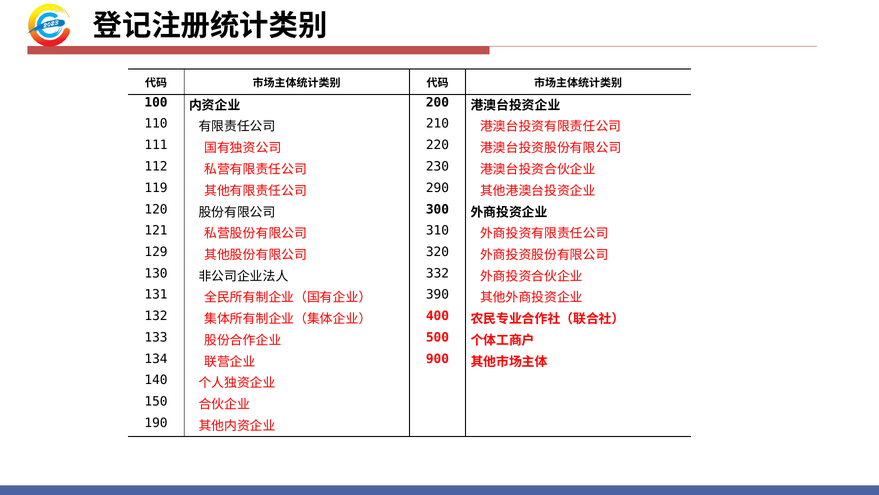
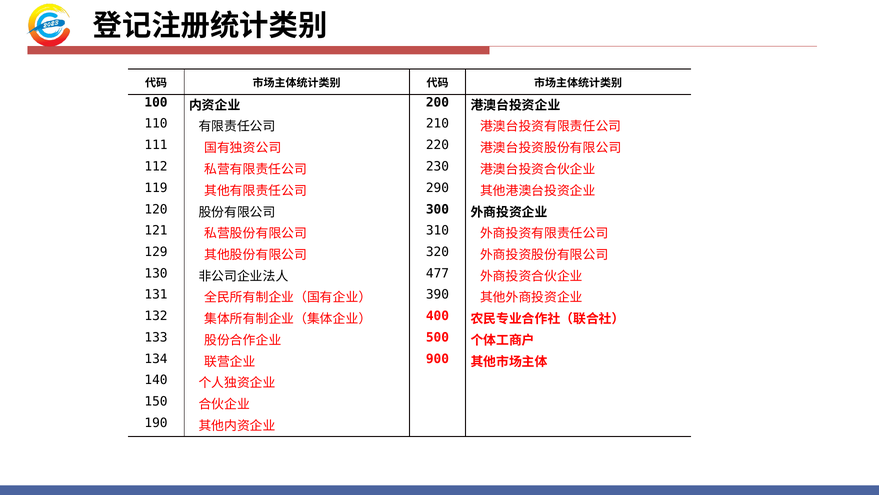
332: 332 -> 477 (437, 273)
